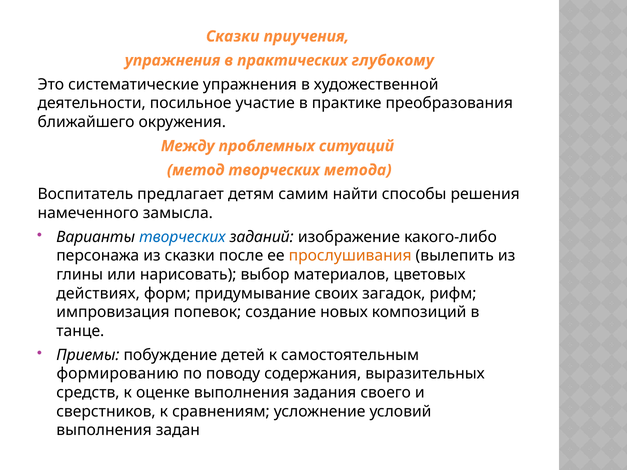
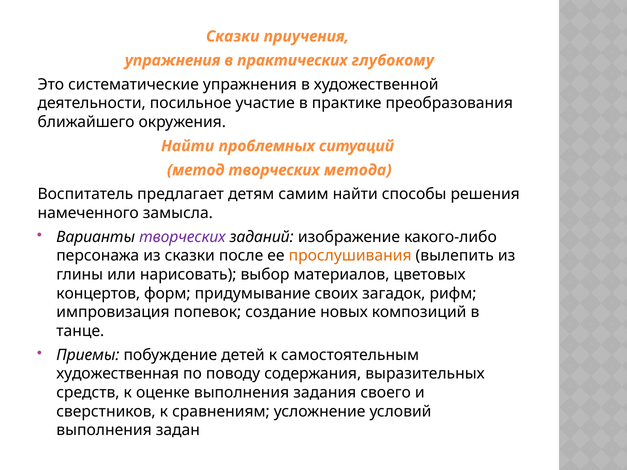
Между: Между -> Найти (188, 146)
творческих colour: blue -> purple (182, 237)
действиях: действиях -> концертов (98, 294)
формированию: формированию -> художественная (118, 374)
